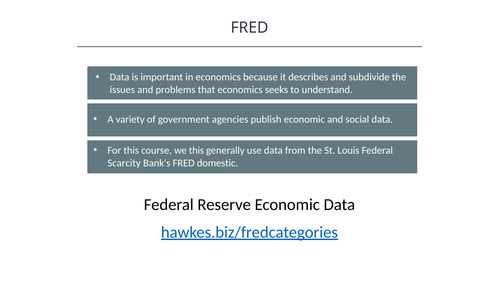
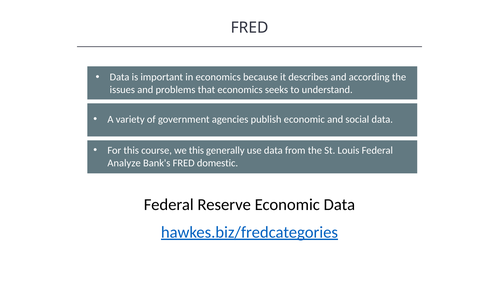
subdivide: subdivide -> according (369, 77)
Scarcity: Scarcity -> Analyze (124, 163)
